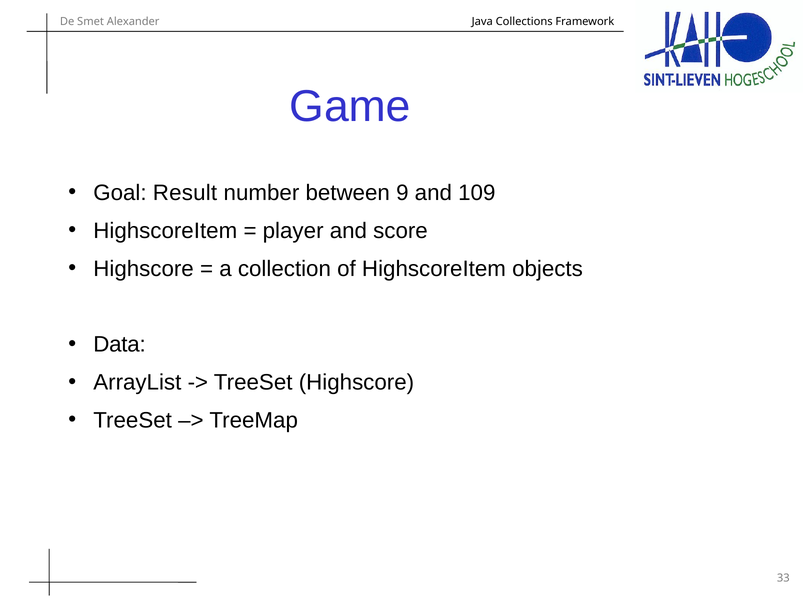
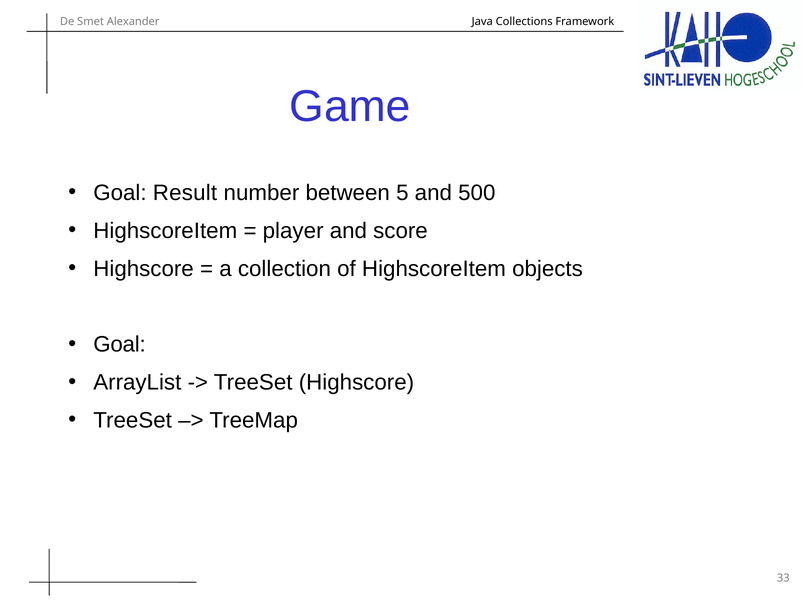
9: 9 -> 5 (402, 193)
109: 109 -> 500 (477, 193)
Data: Data -> Goal (119, 345)
